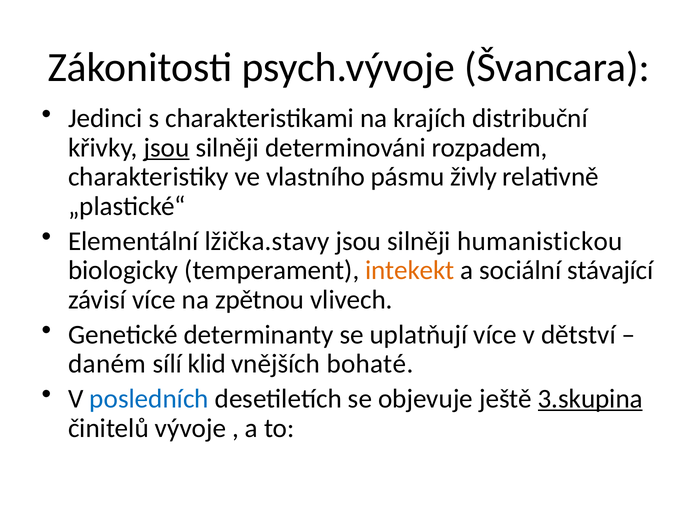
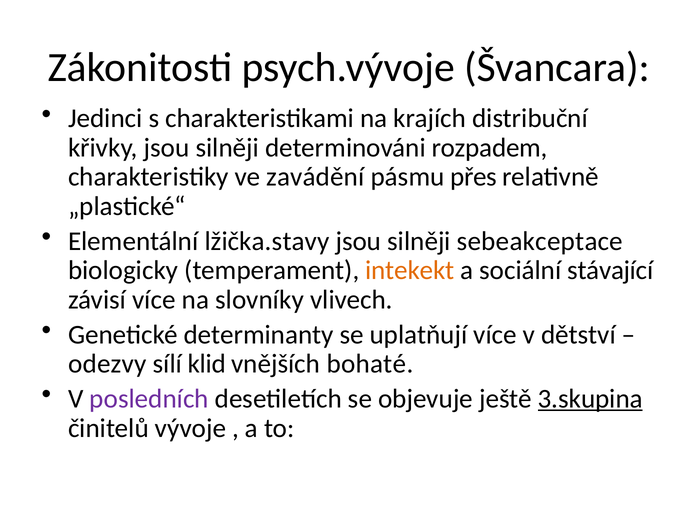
jsou underline: present -> none (167, 148)
vlastního: vlastního -> zavádění (315, 177)
živly: živly -> přes (474, 177)
humanistickou: humanistickou -> sebeakceptace (540, 241)
zpětnou: zpětnou -> slovníky (259, 300)
daném: daném -> odezvy (107, 364)
posledních colour: blue -> purple (149, 399)
